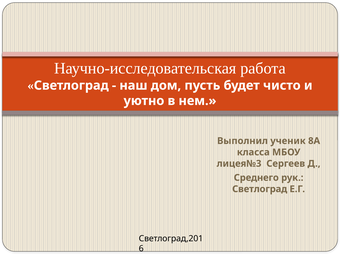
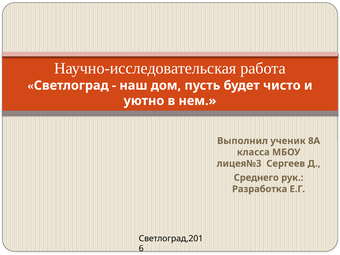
Светлоград: Светлоград -> Разработка (260, 189)
